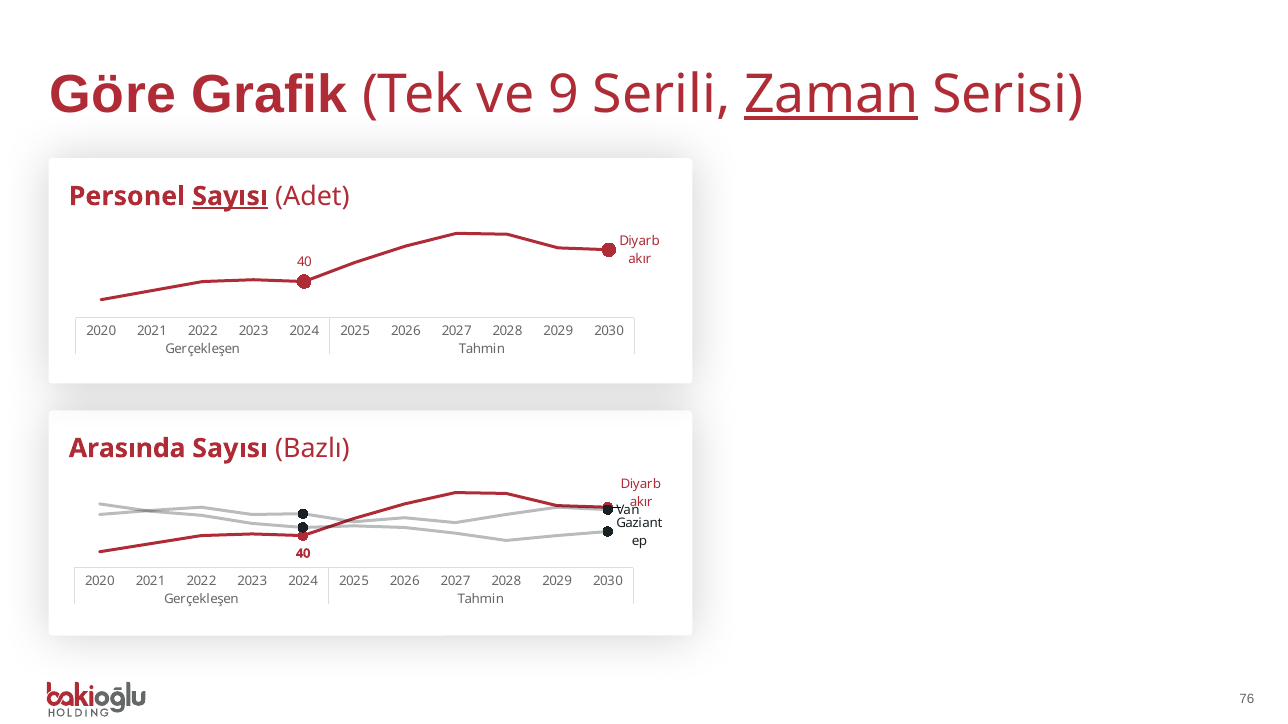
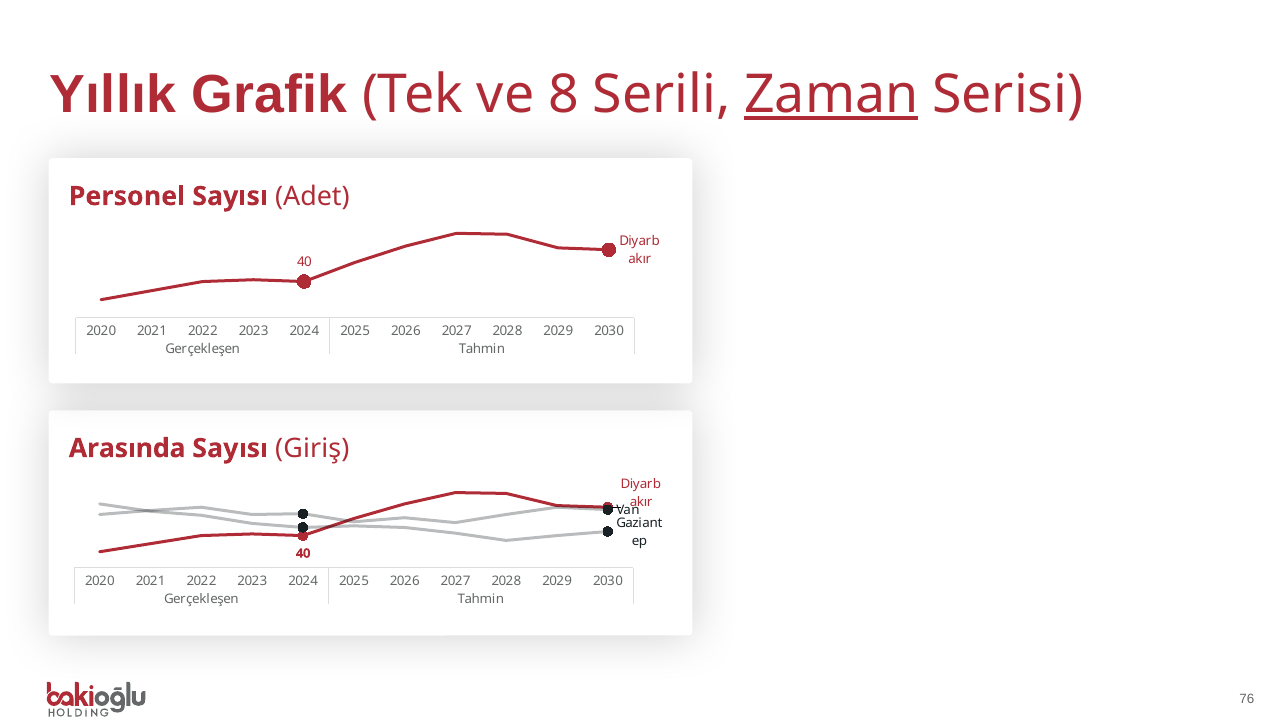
Göre: Göre -> Yıllık (113, 95)
9: 9 -> 8 (564, 95)
Sayısı underline: present -> none (230, 196)
Bazlı: Bazlı -> Giriş (312, 449)
